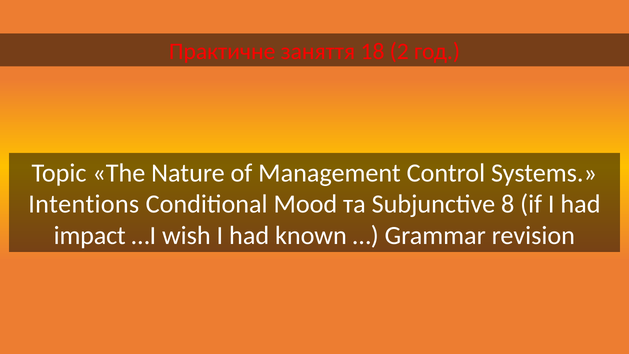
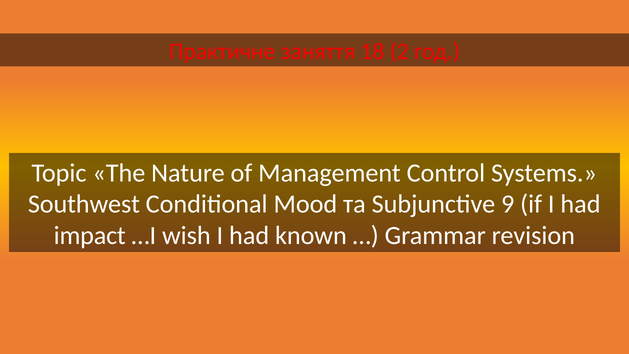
Intentions: Intentions -> Southwest (84, 204)
8: 8 -> 9 (508, 204)
